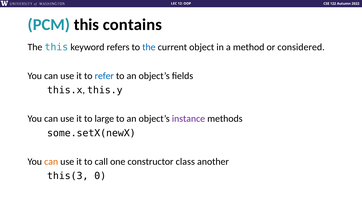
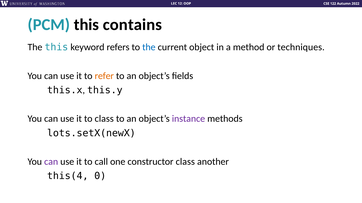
considered: considered -> techniques (301, 47)
refer colour: blue -> orange (104, 76)
to large: large -> class (104, 119)
some.setX(newX: some.setX(newX -> lots.setX(newX (91, 133)
can colour: orange -> purple (51, 162)
this(3: this(3 -> this(4 (68, 177)
